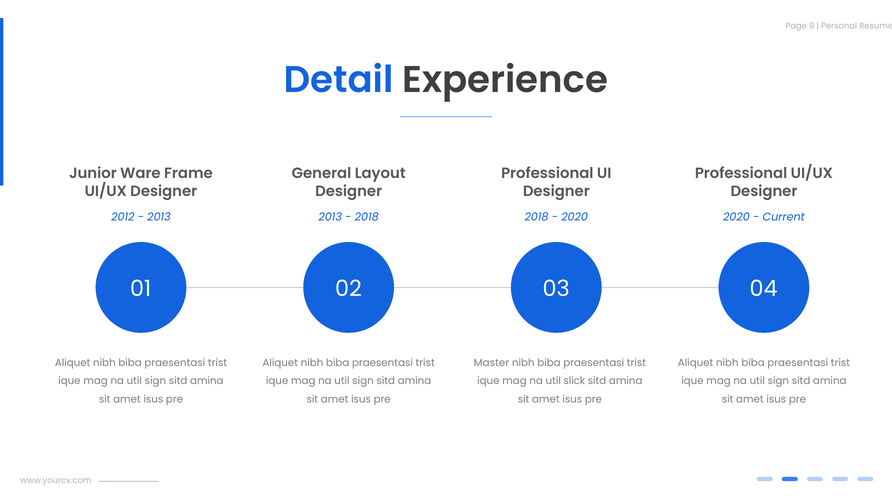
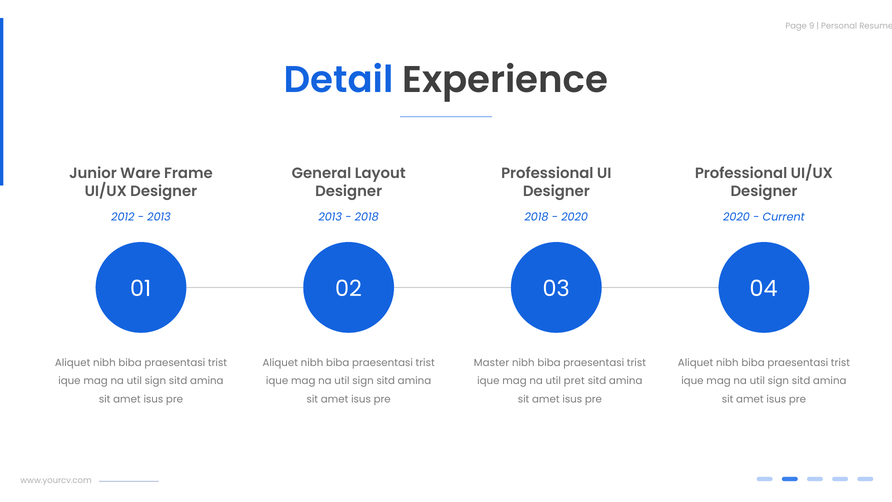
slick: slick -> pret (574, 381)
